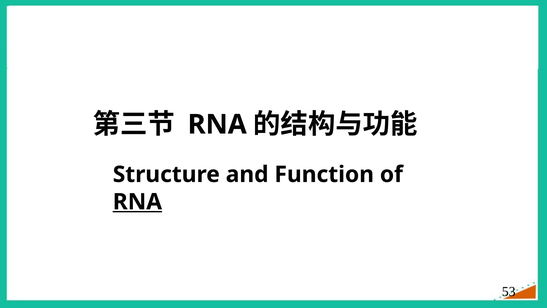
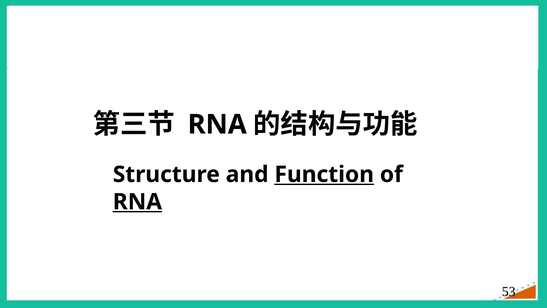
Function underline: none -> present (324, 174)
